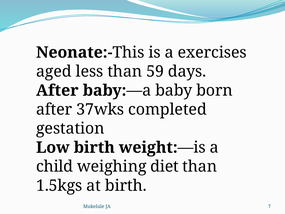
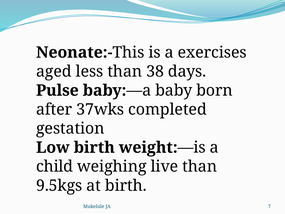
59: 59 -> 38 (155, 71)
After: After -> Pulse (57, 90)
diet: diet -> live (164, 166)
1.5kgs: 1.5kgs -> 9.5kgs (59, 185)
